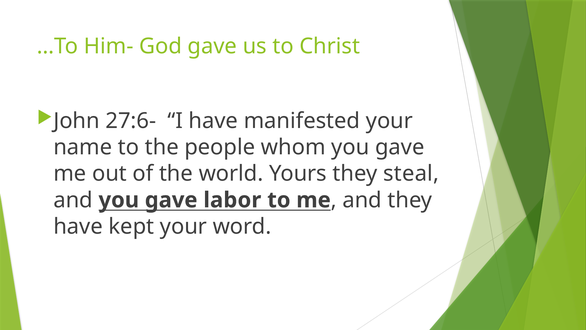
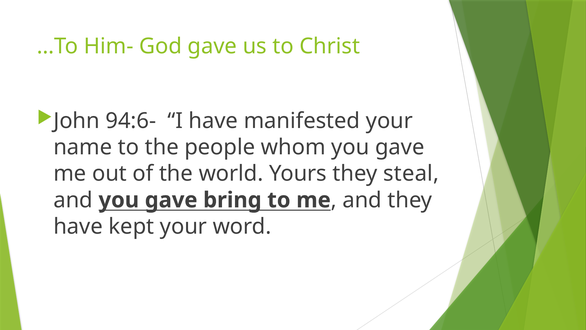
27:6-: 27:6- -> 94:6- (131, 121)
labor: labor -> bring (232, 200)
